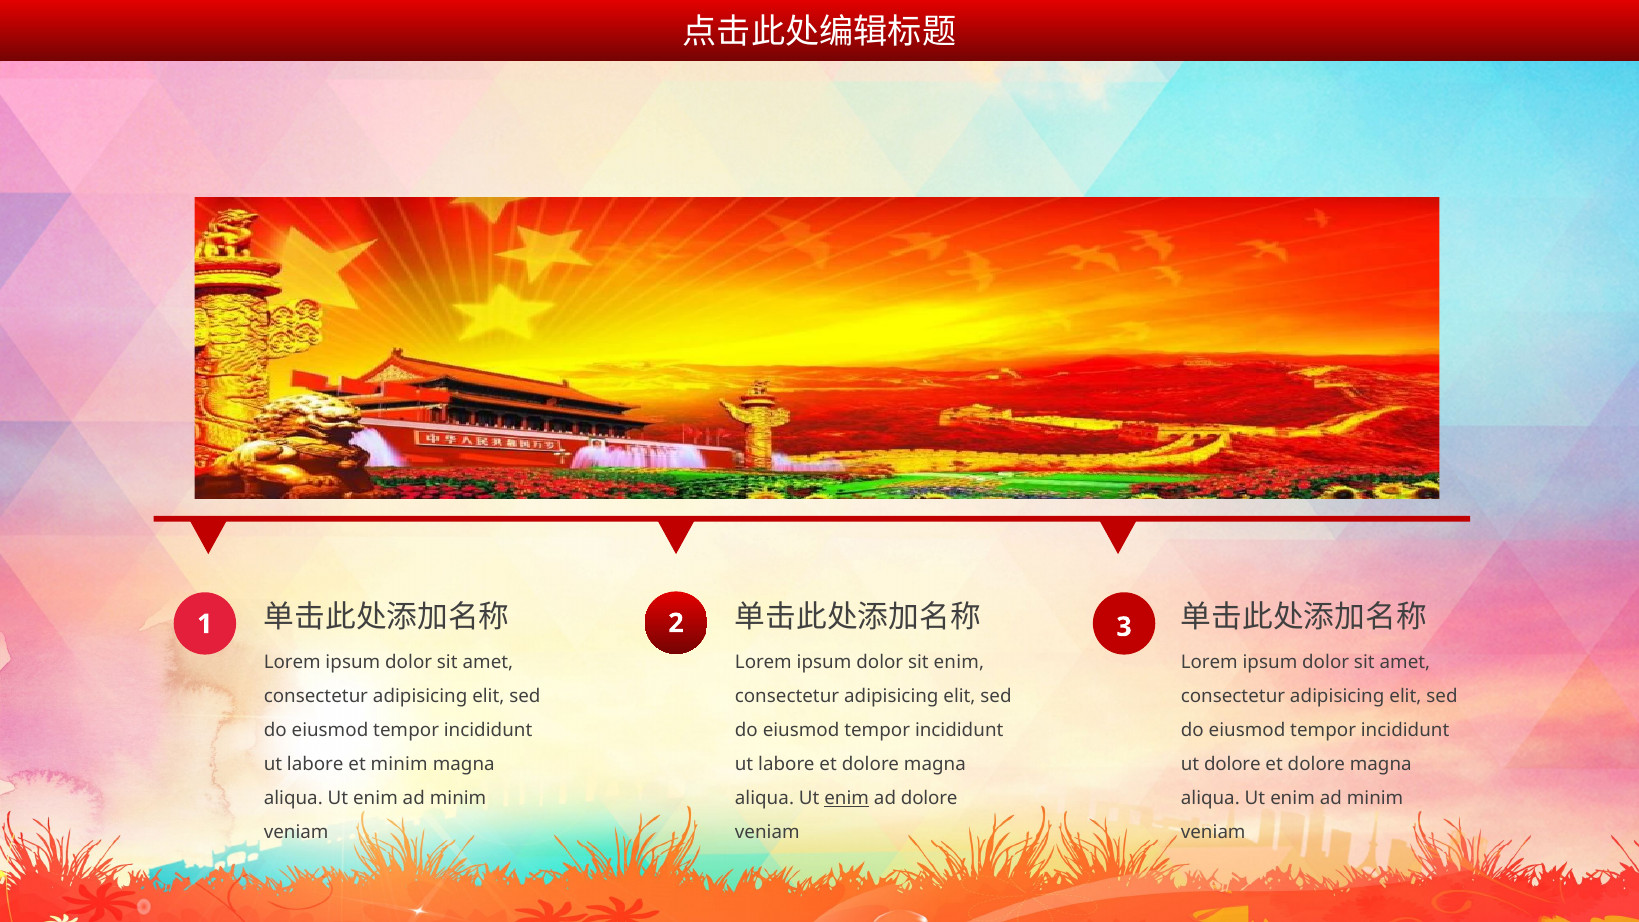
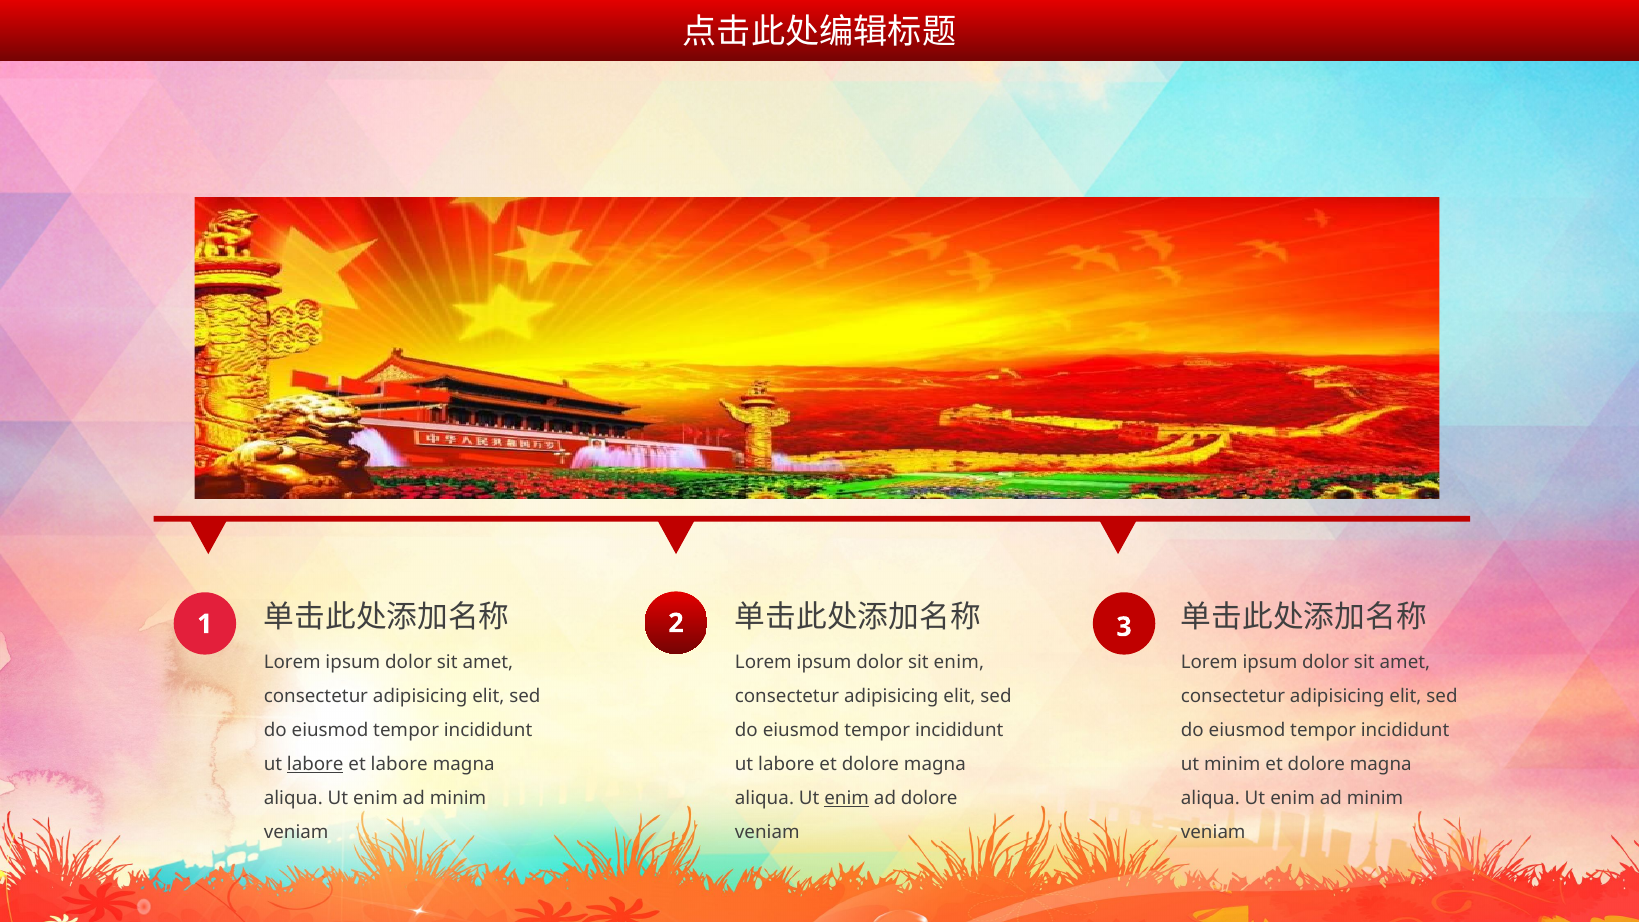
labore underline: none -> present (315, 764)
et minim: minim -> labore (399, 764)
ut dolore: dolore -> minim (1232, 764)
